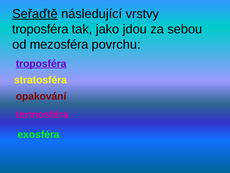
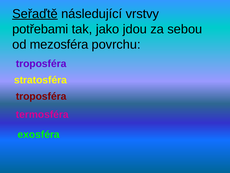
troposféra: troposféra -> potřebami (40, 29)
troposféra underline: present -> none (41, 63)
opakování: opakování -> troposféra (41, 96)
